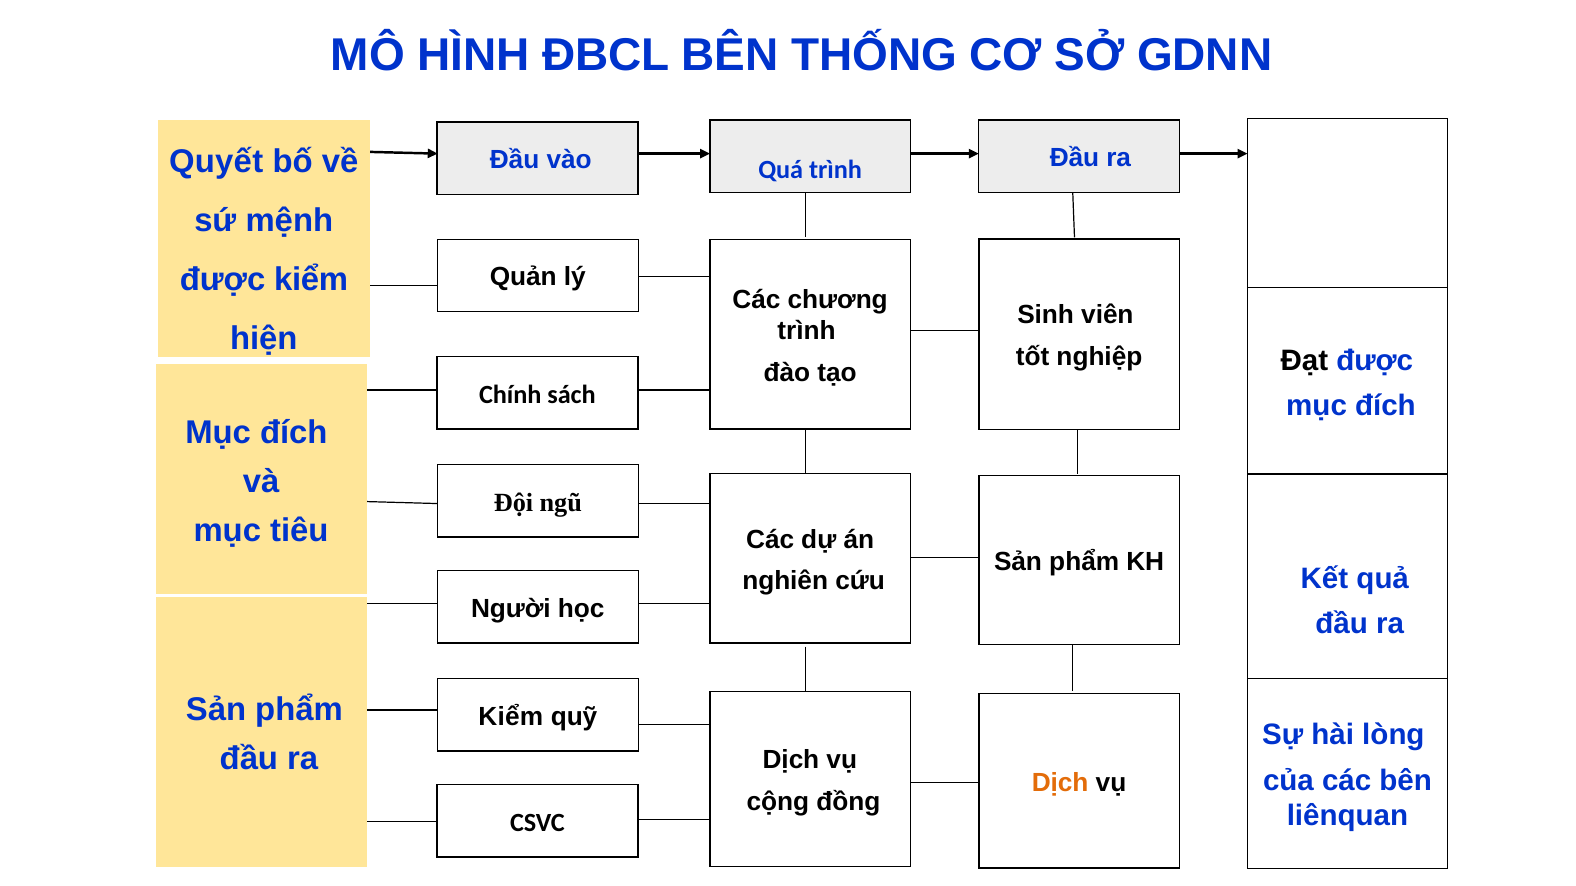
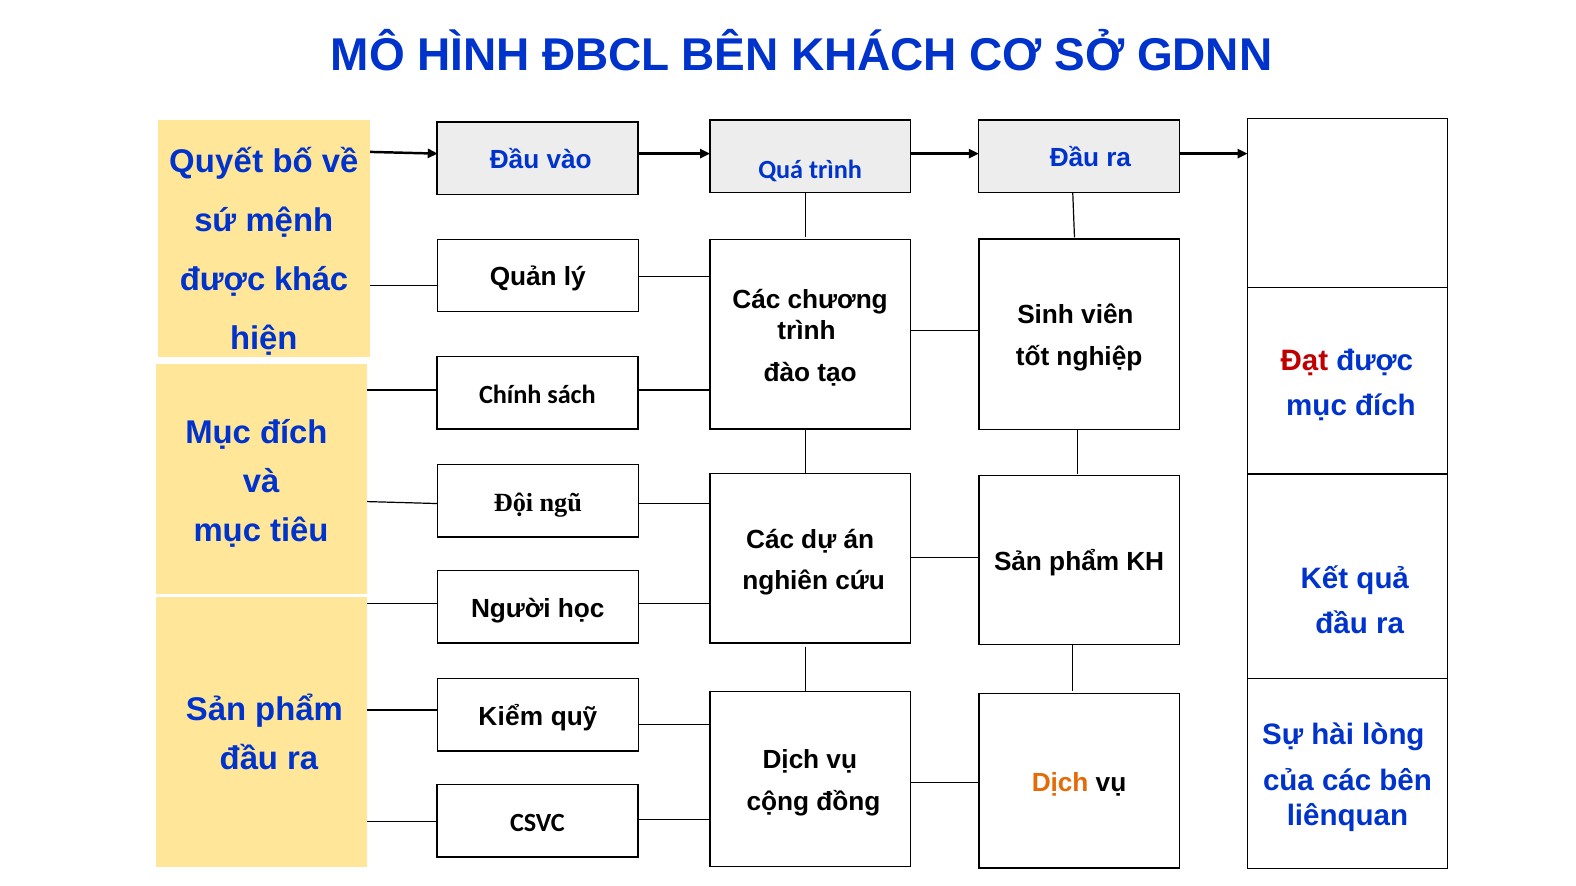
THỐNG: THỐNG -> KHÁCH (874, 55)
được kiểm: kiểm -> khác (311, 280)
Đạt colour: black -> red (1304, 360)
